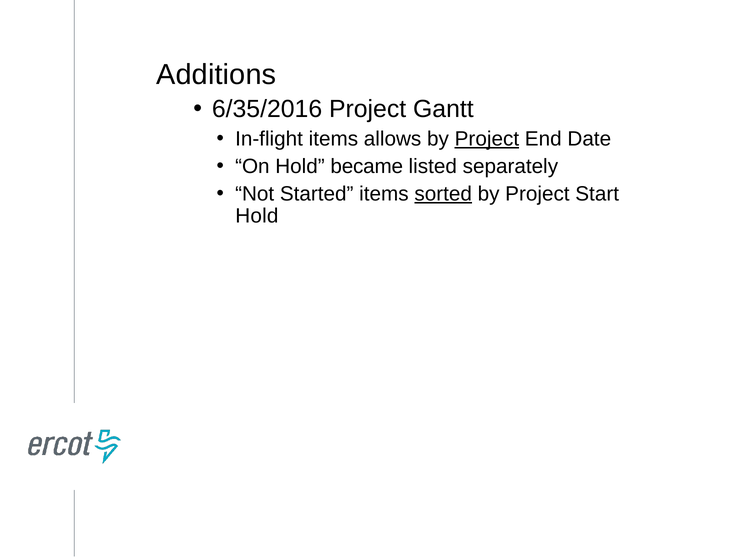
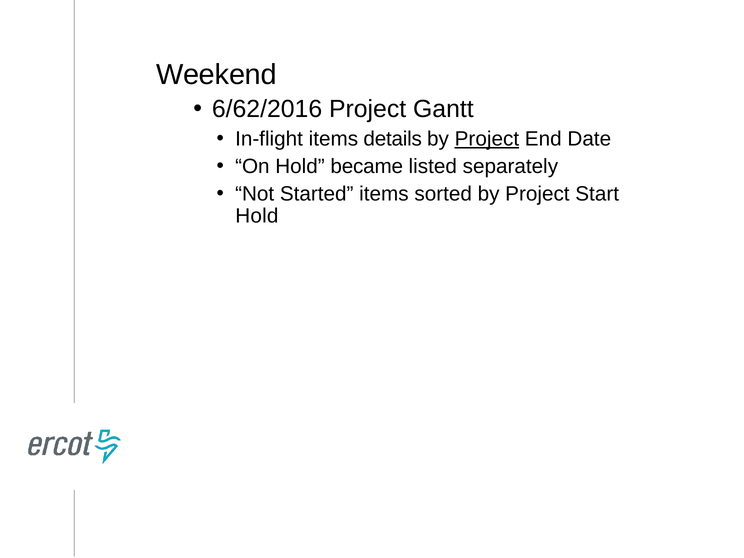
Additions: Additions -> Weekend (216, 75)
6/35/2016: 6/35/2016 -> 6/62/2016 (267, 109)
allows: allows -> details (393, 139)
sorted underline: present -> none (443, 194)
